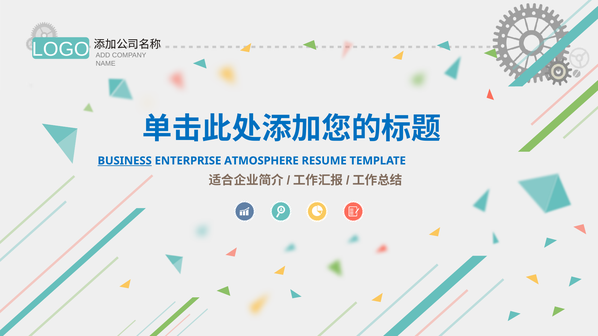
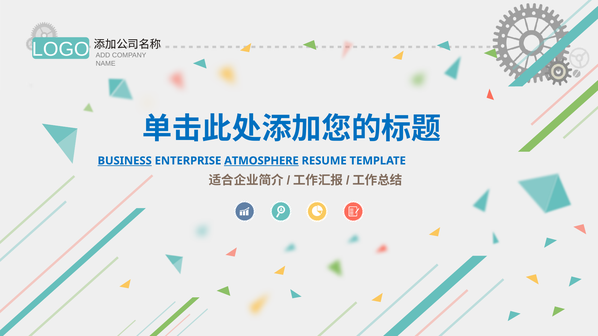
ATMOSPHERE underline: none -> present (261, 161)
